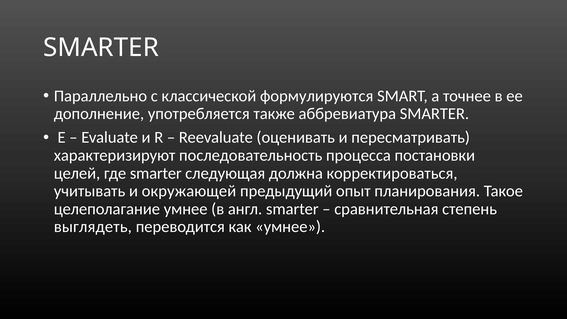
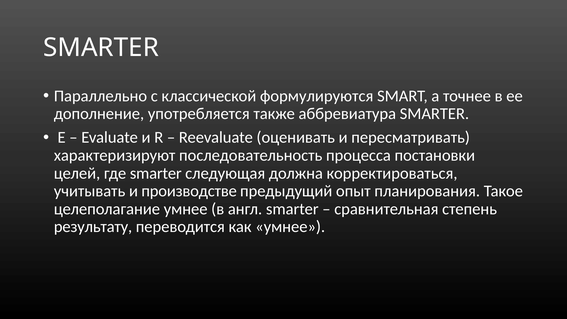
окружающей: окружающей -> производстве (189, 191)
выглядеть: выглядеть -> результату (93, 227)
